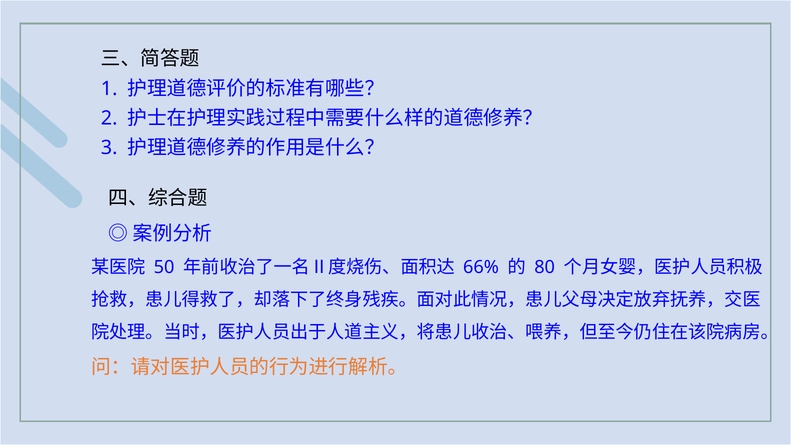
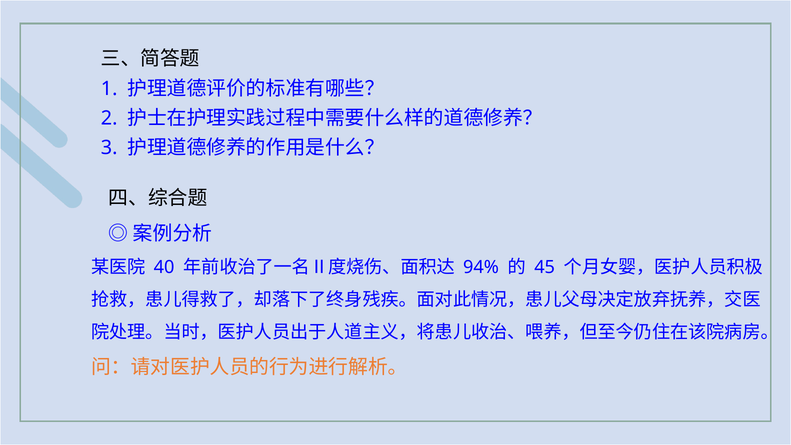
50: 50 -> 40 (164, 267)
66%: 66% -> 94% (481, 267)
80: 80 -> 45 (545, 267)
